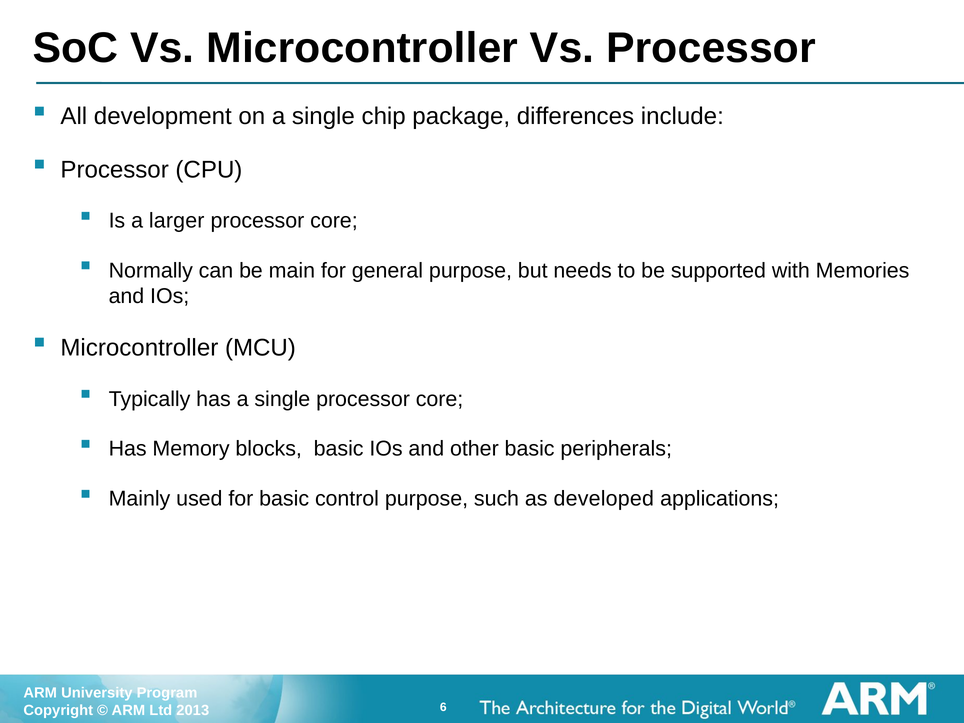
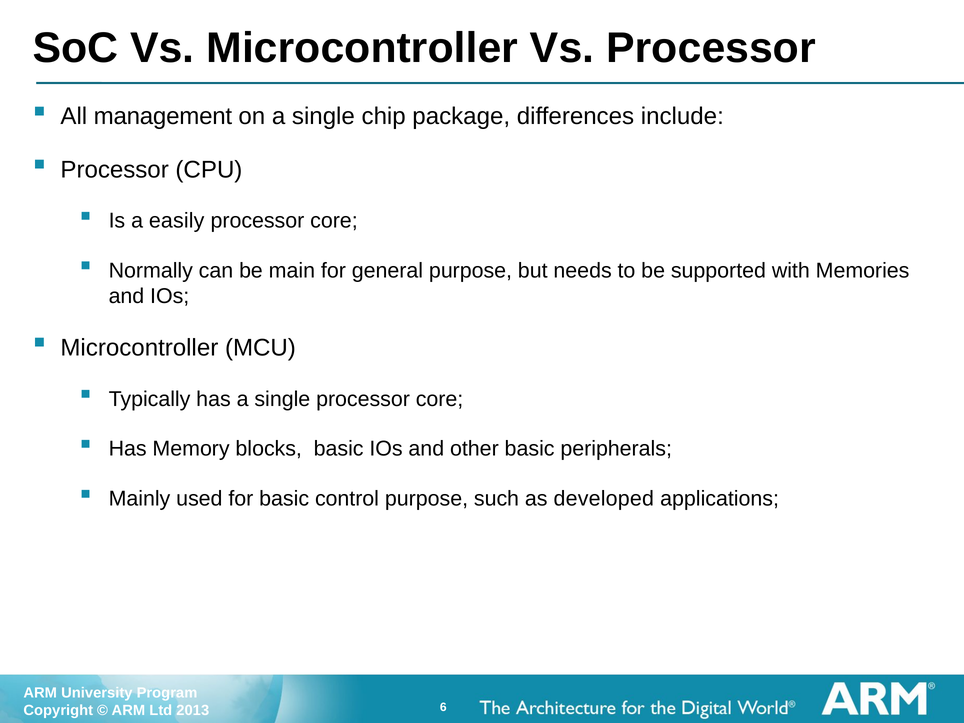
development: development -> management (163, 117)
larger: larger -> easily (177, 221)
